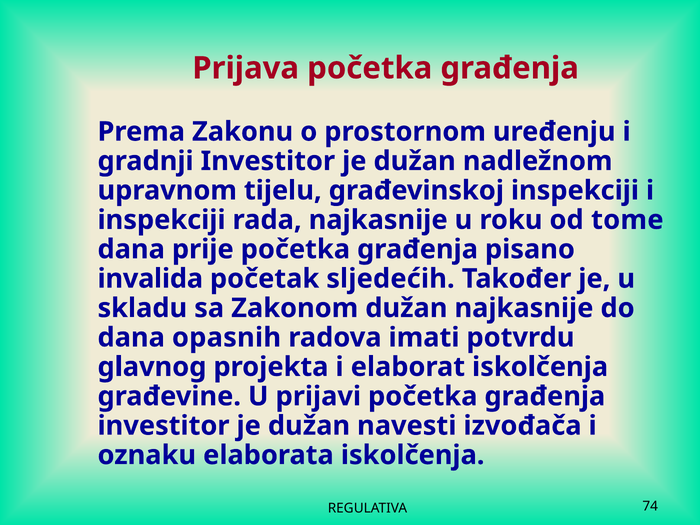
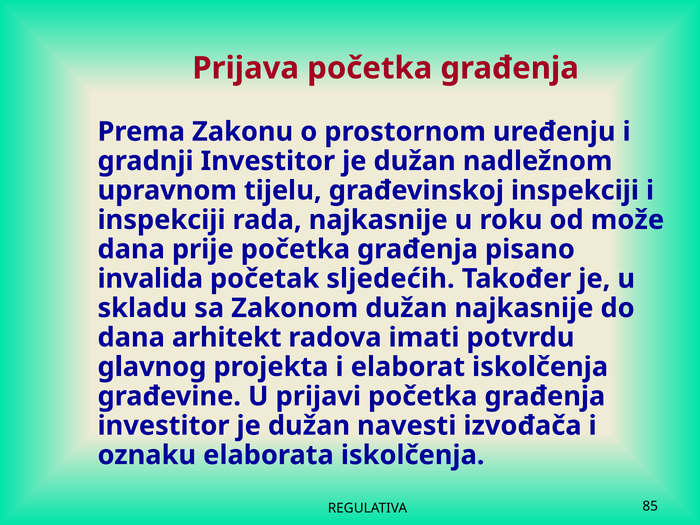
tome: tome -> može (627, 220)
opasnih: opasnih -> arhitekt (227, 338)
74: 74 -> 85 (650, 506)
